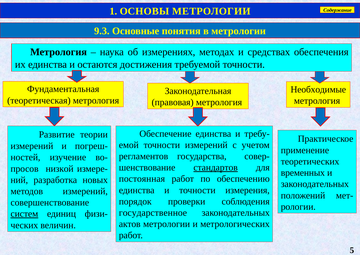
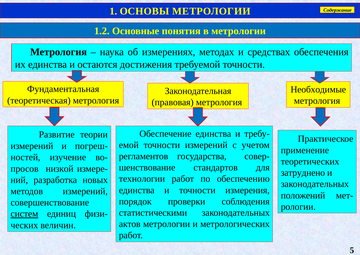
9.3: 9.3 -> 1.2 (102, 31)
стандартов underline: present -> none (216, 167)
временных: временных -> затруднено (303, 173)
постоянная: постоянная -> технологии (142, 179)
государственное: государственное -> статистическими (153, 212)
